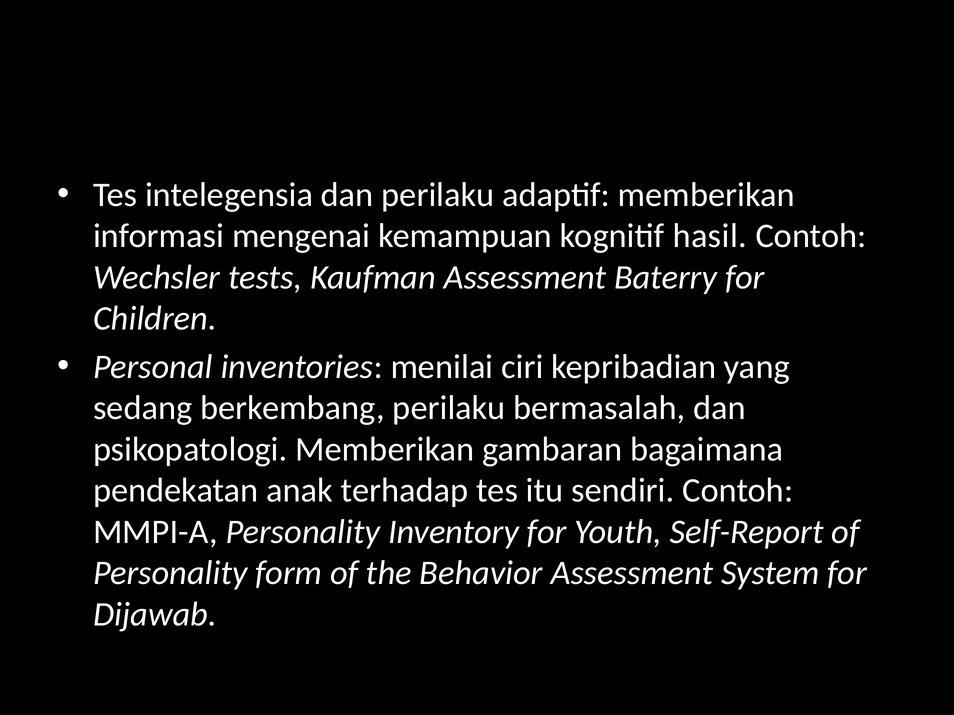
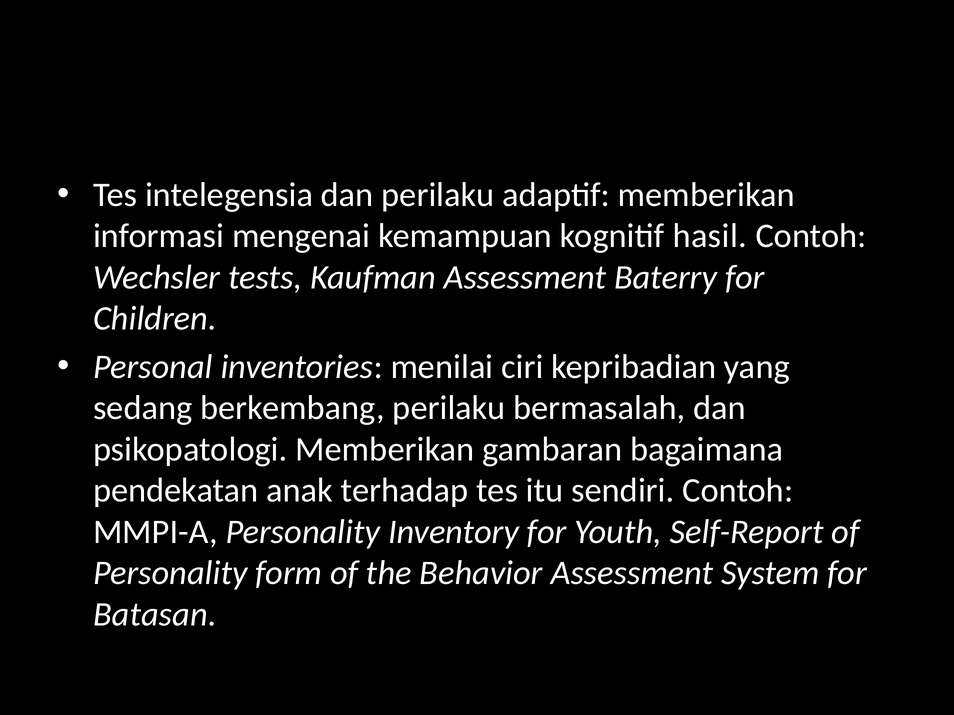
Dijawab: Dijawab -> Batasan (155, 615)
